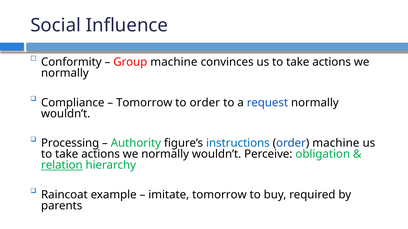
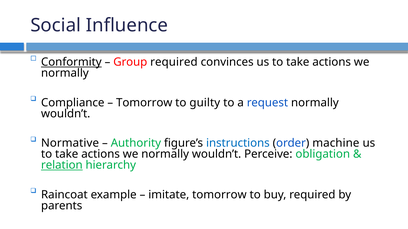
Conformity underline: none -> present (71, 62)
Group machine: machine -> required (174, 62)
to order: order -> guilty (205, 103)
Processing: Processing -> Normative (70, 143)
